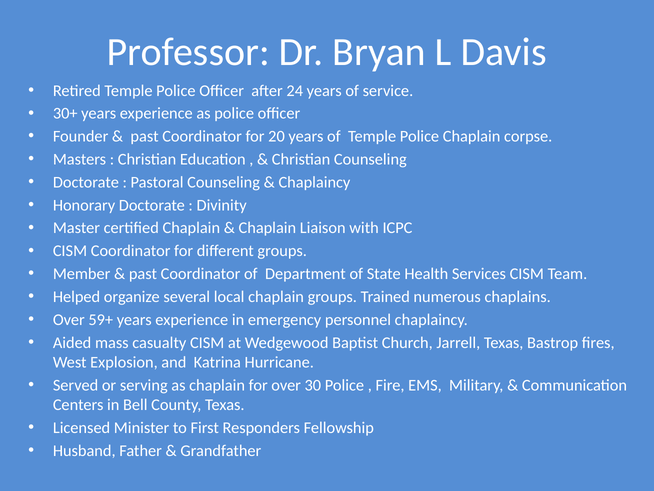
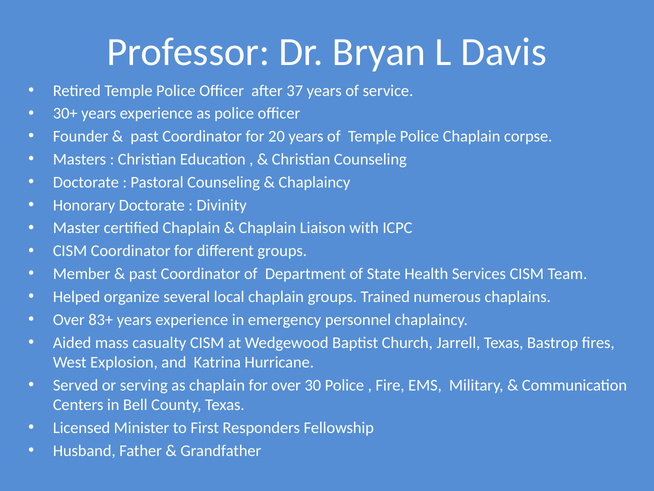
24: 24 -> 37 (295, 91)
59+: 59+ -> 83+ (101, 319)
